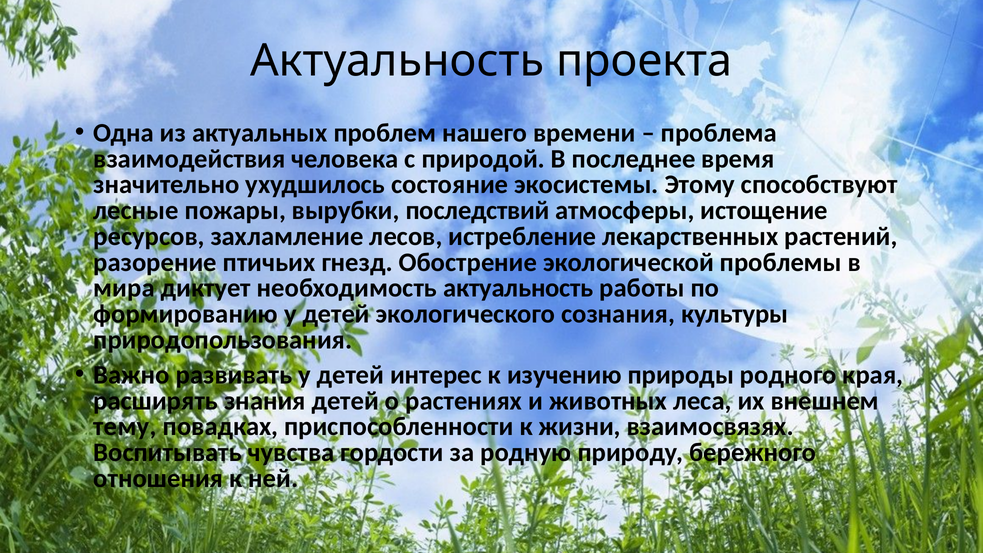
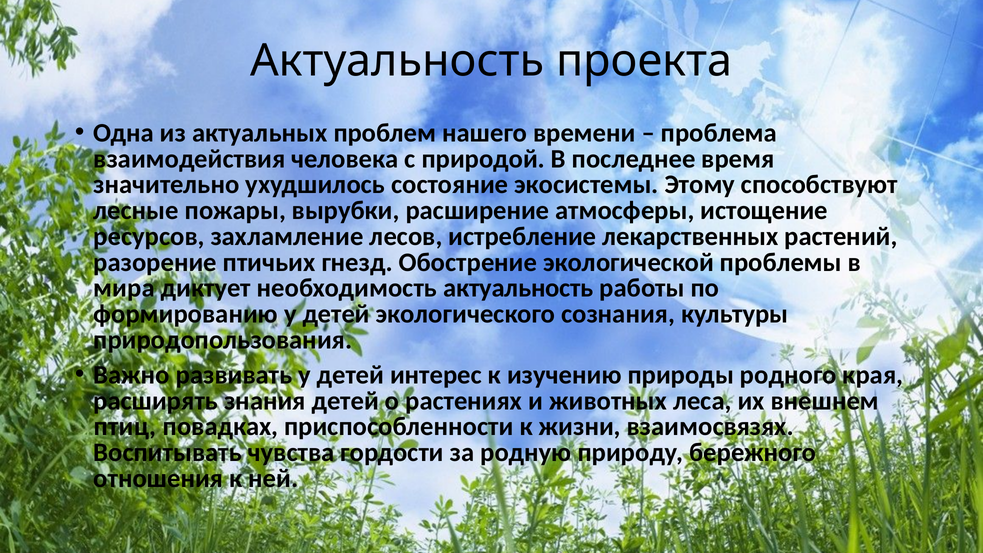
последствий: последствий -> расширение (477, 210)
тему: тему -> птиц (125, 427)
